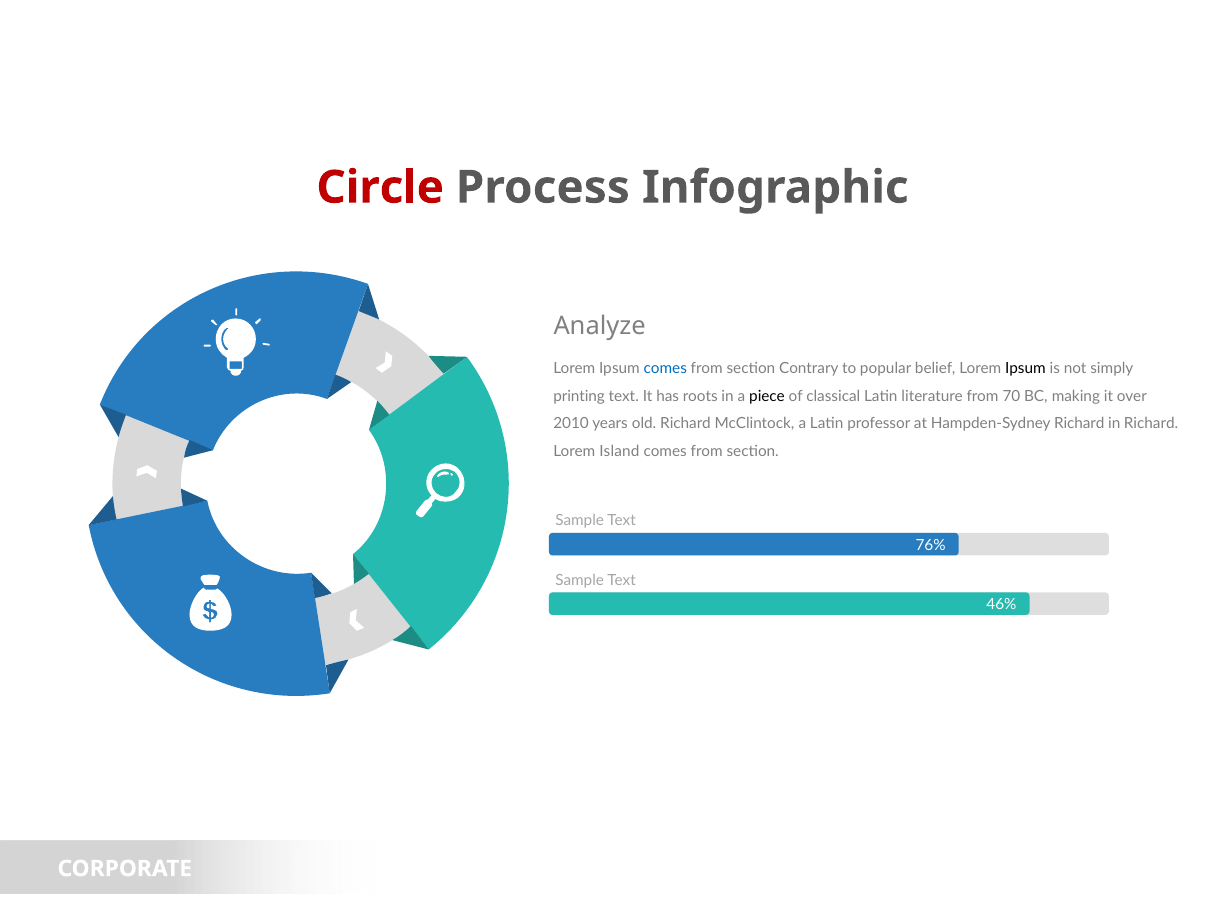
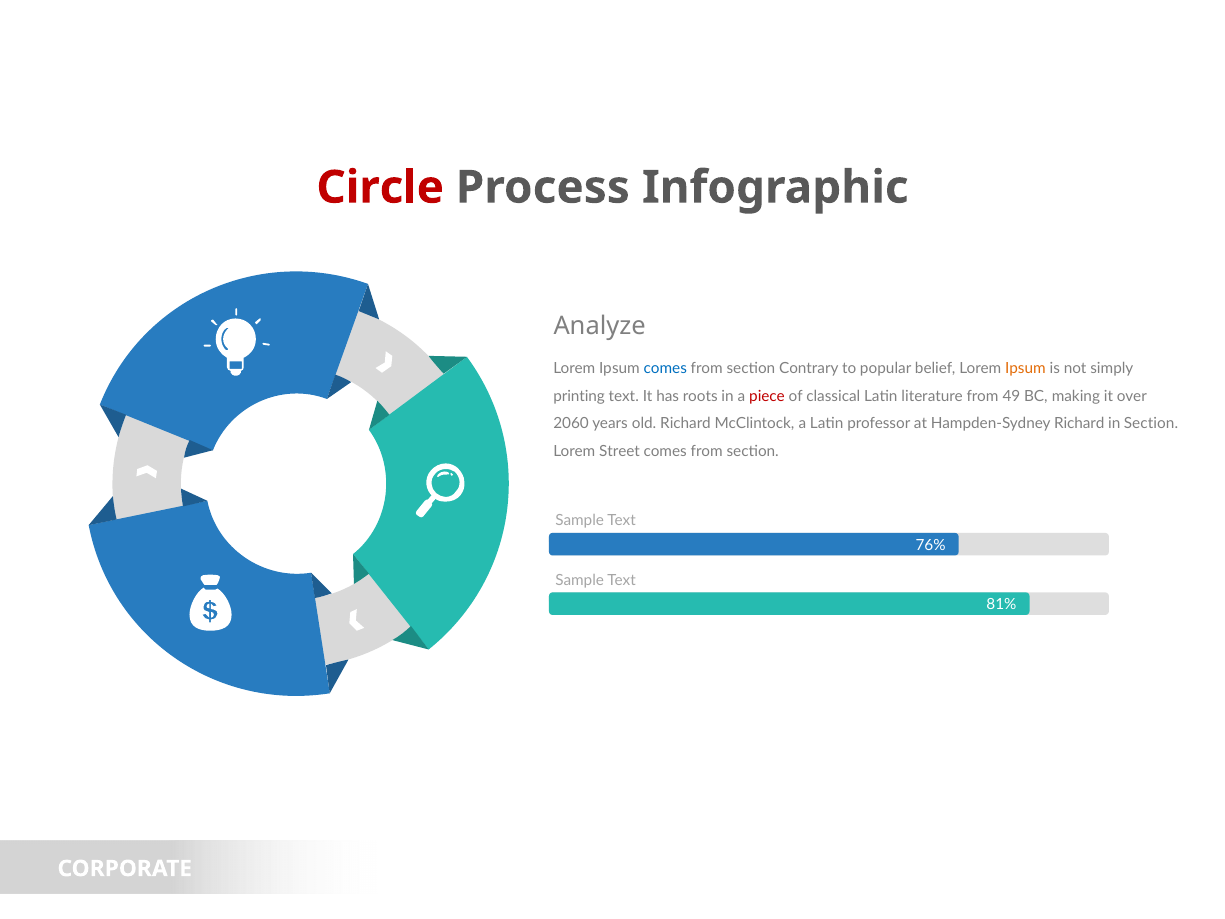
Ipsum colour: black -> orange (1025, 368)
piece colour: black -> red (767, 396)
70: 70 -> 49 (1011, 396)
2010: 2010 -> 2060 (571, 423)
in Richard: Richard -> Section (1151, 423)
Island: Island -> Street (619, 451)
46%: 46% -> 81% (1001, 605)
